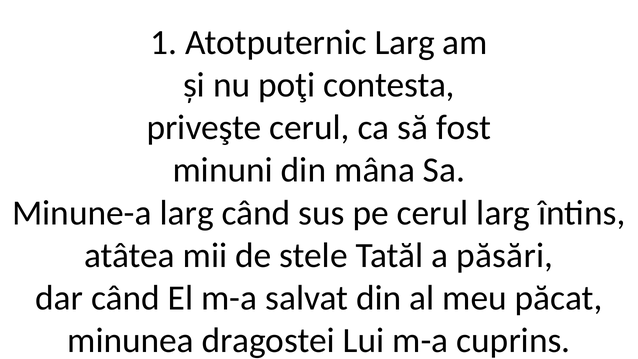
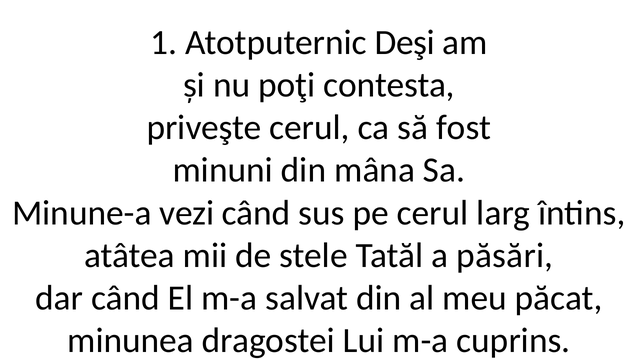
Atotputernic Larg: Larg -> Deşi (405, 43)
Minune-a larg: larg -> vezi (187, 213)
